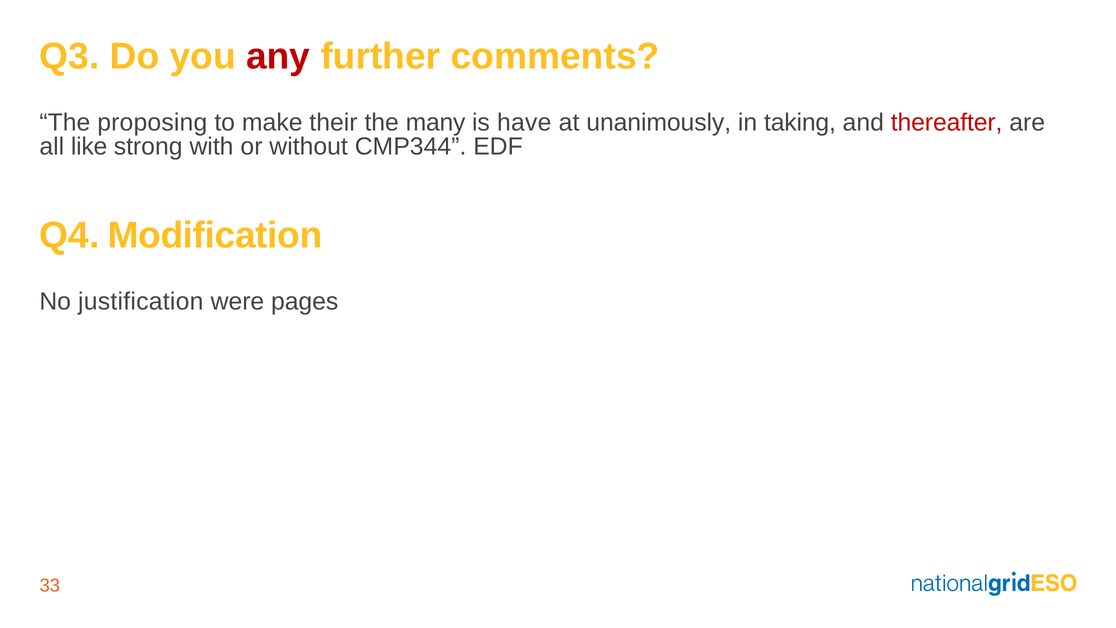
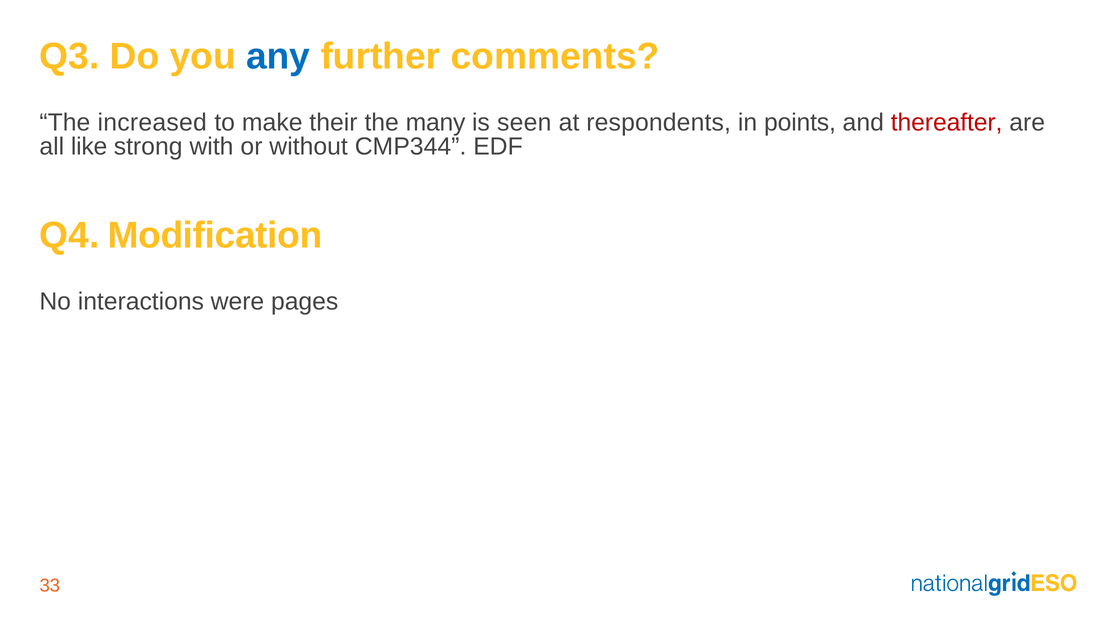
any colour: red -> blue (278, 57)
proposing: proposing -> increased (152, 123)
have: have -> seen (524, 123)
unanimously: unanimously -> respondents (659, 123)
taking: taking -> points (800, 123)
justification: justification -> interactions (141, 301)
